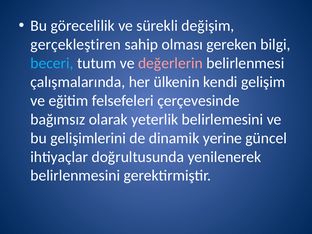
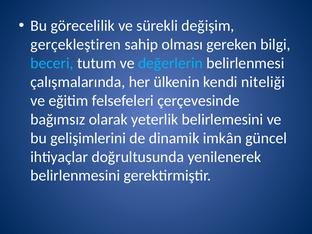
değerlerin colour: pink -> light blue (170, 63)
gelişim: gelişim -> niteliği (263, 82)
yerine: yerine -> imkân (222, 138)
